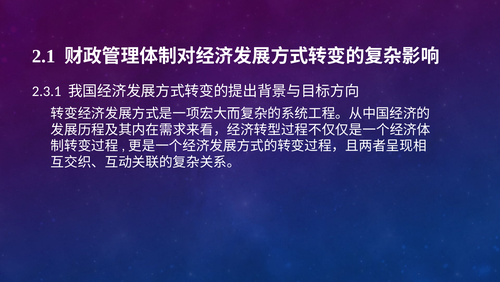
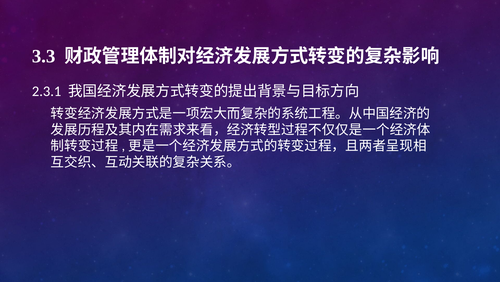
2.1: 2.1 -> 3.3 (44, 56)
